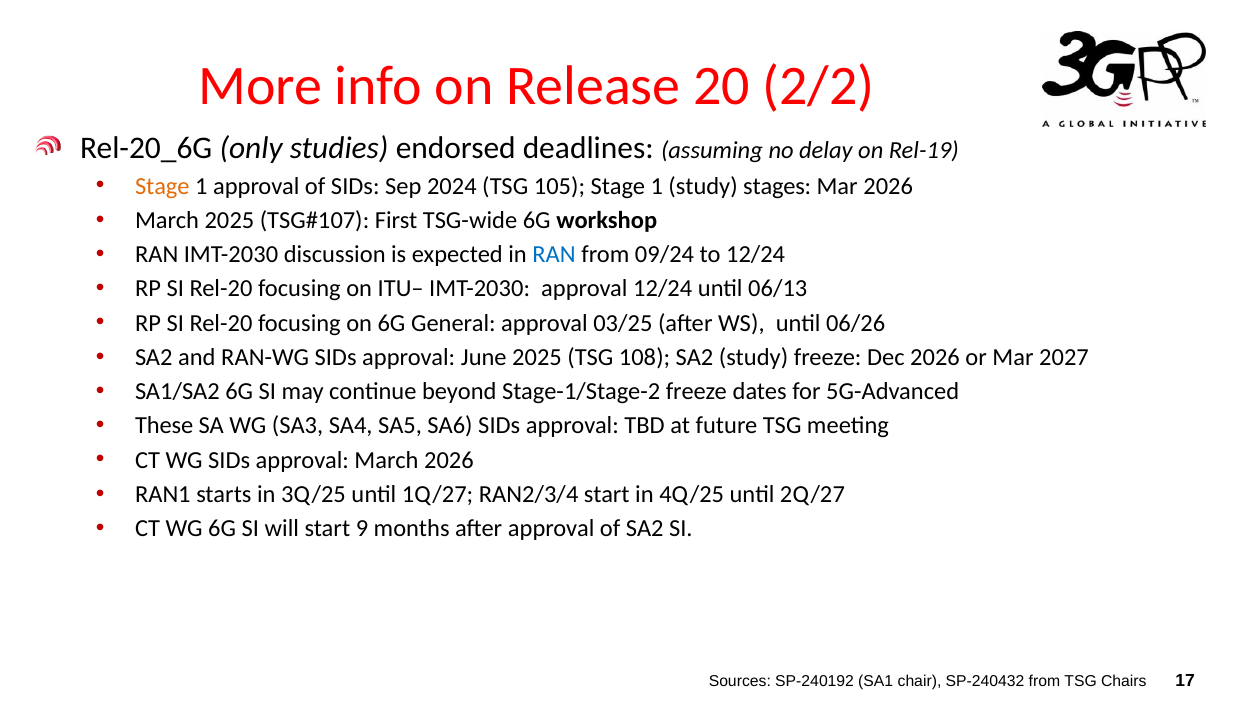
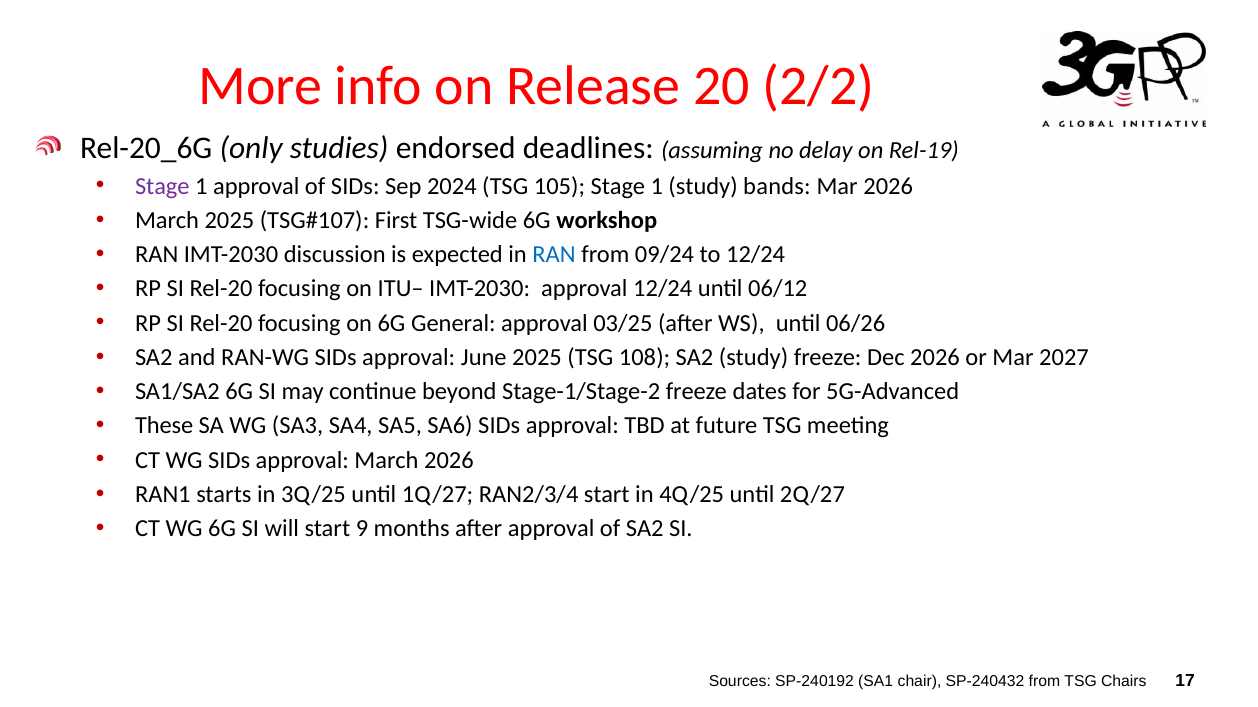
Stage colour: orange -> purple (162, 186)
stages: stages -> bands (777, 186)
06/13: 06/13 -> 06/12 (778, 289)
